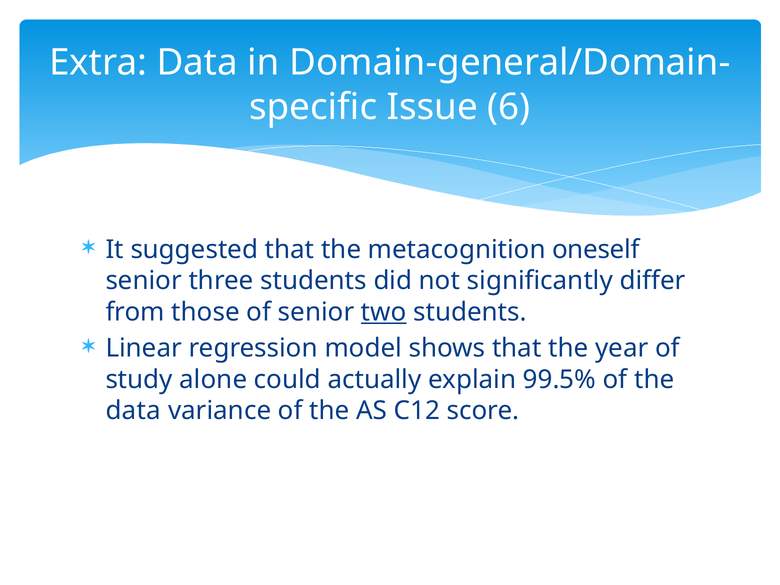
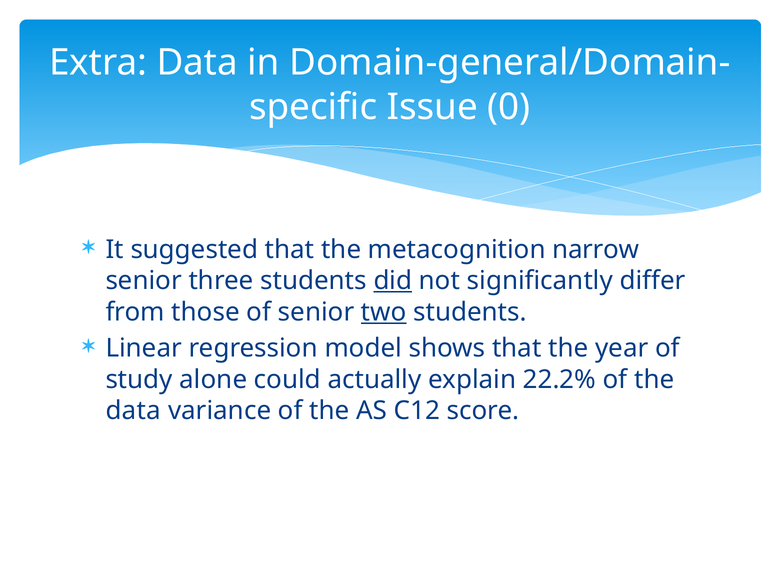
6: 6 -> 0 (509, 107)
oneself: oneself -> narrow (596, 250)
did underline: none -> present (393, 281)
99.5%: 99.5% -> 22.2% (559, 380)
